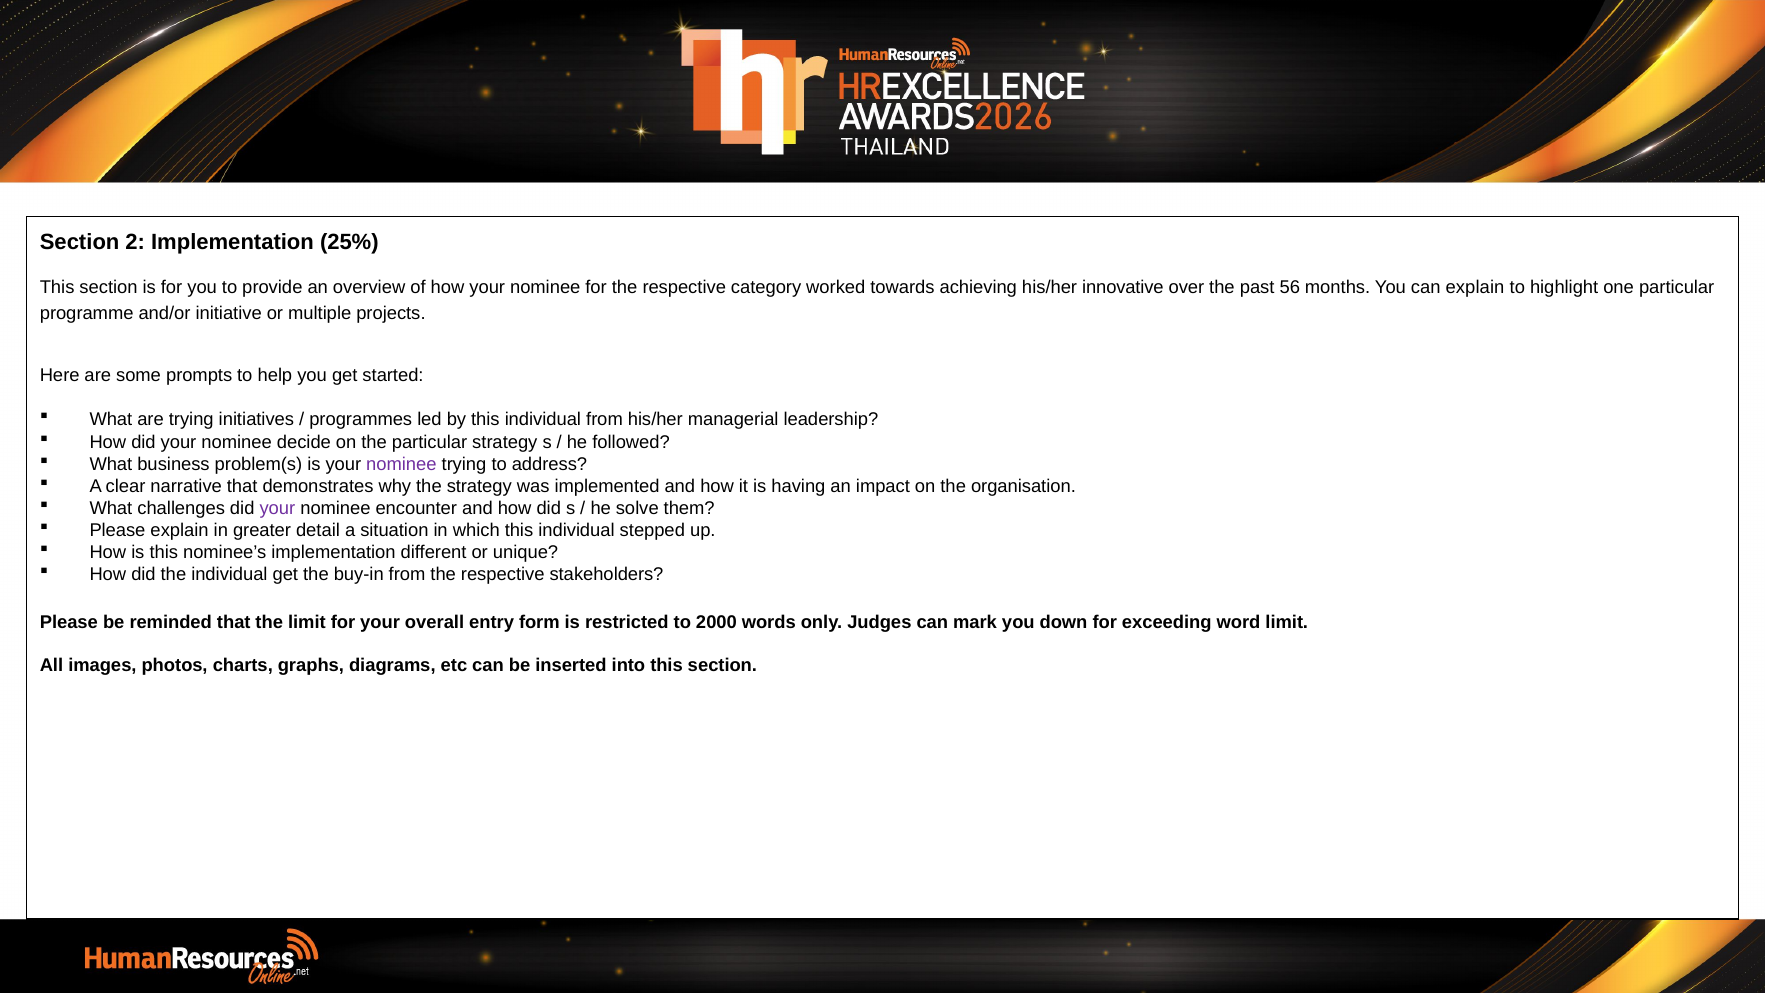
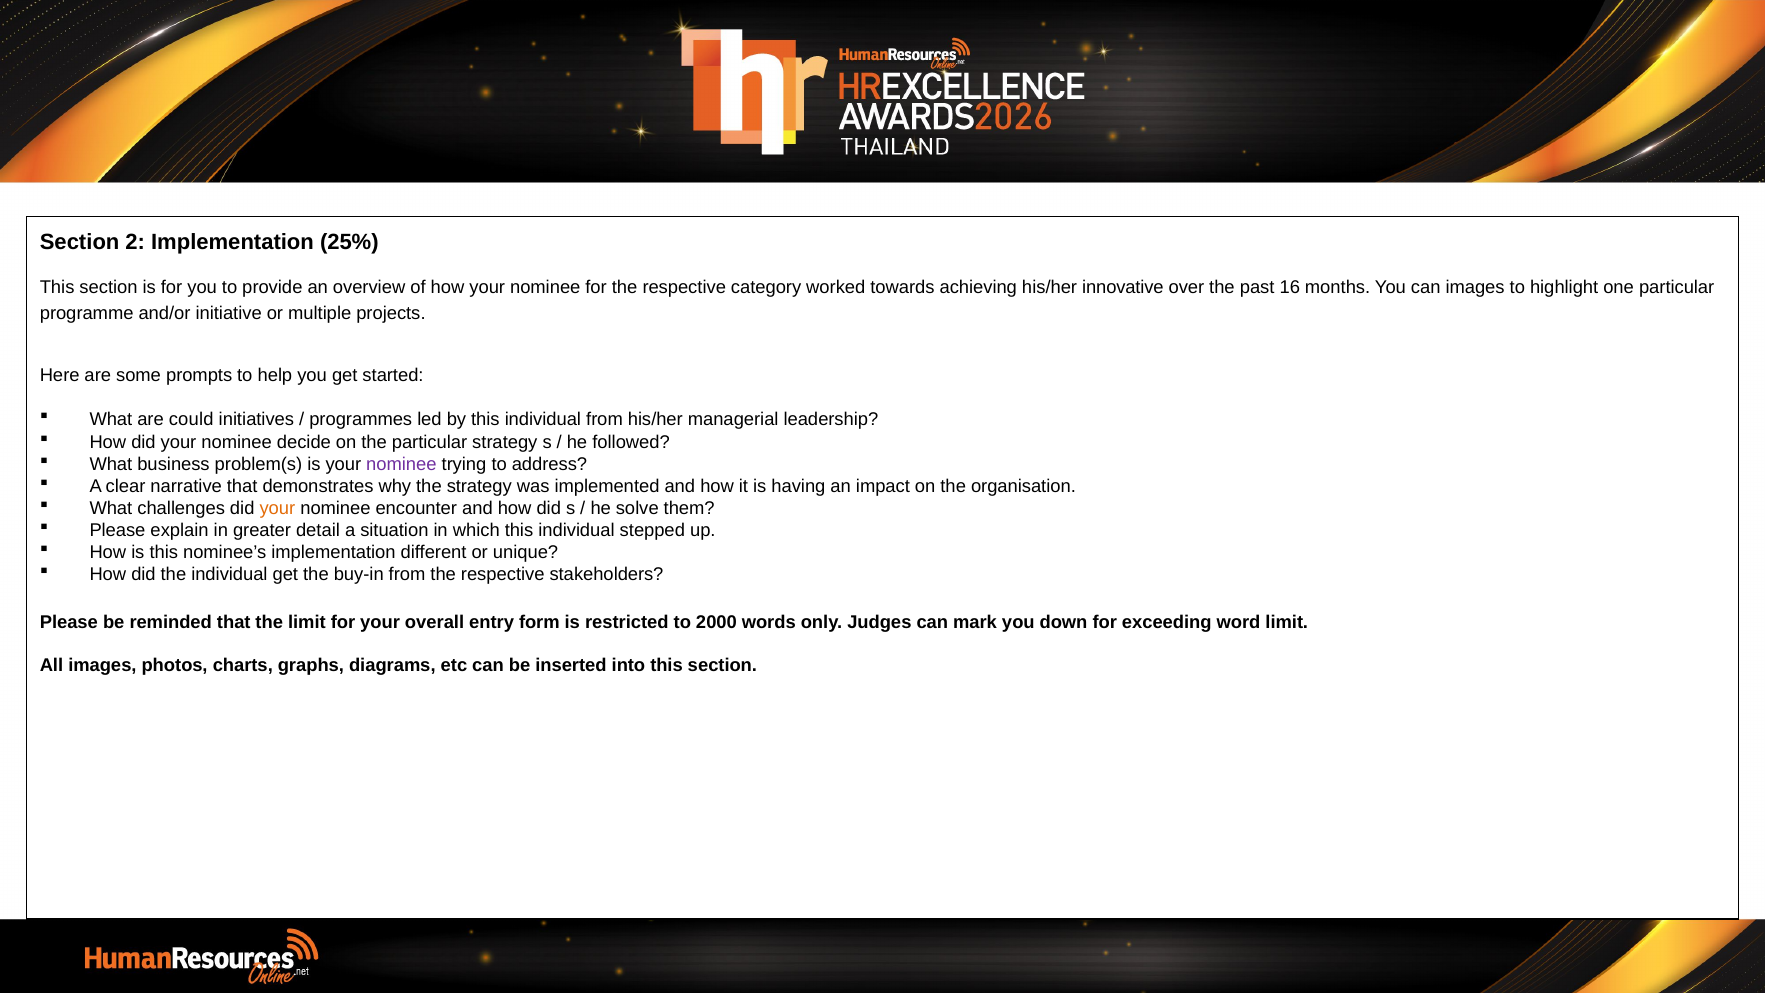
56: 56 -> 16 (1290, 288)
can explain: explain -> images (1475, 288)
are trying: trying -> could (191, 420)
your colour: purple -> orange (277, 508)
